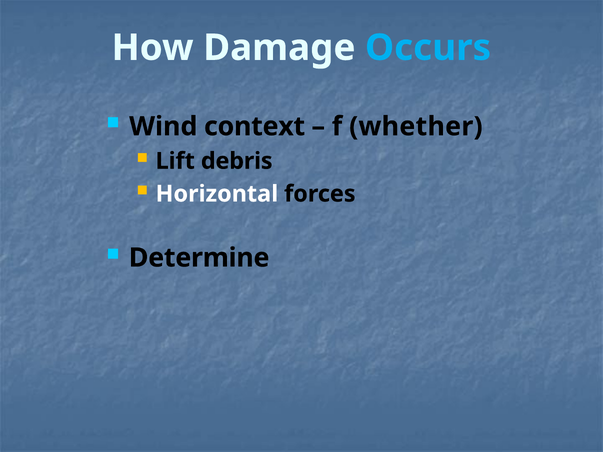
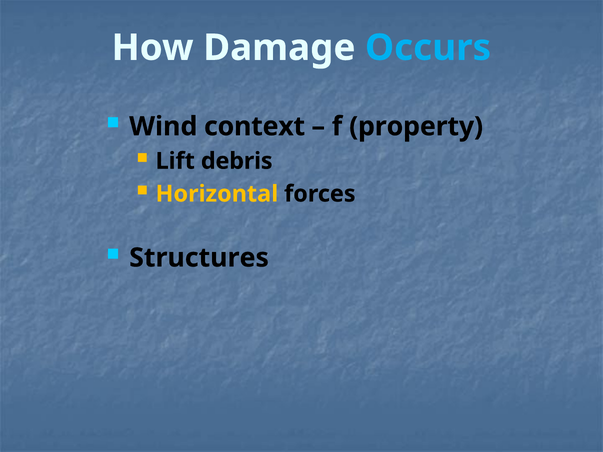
whether: whether -> property (416, 126)
Horizontal colour: white -> yellow (217, 194)
Determine: Determine -> Structures (199, 258)
